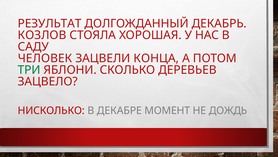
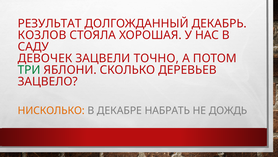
ЧЕЛОВЕК: ЧЕЛОВЕК -> ДЕВОЧЕК (45, 58)
КОНЦА: КОНЦА -> ТОЧНО (156, 58)
НИСКОЛЬКО colour: red -> orange (51, 110)
МОМЕНТ: МОМЕНТ -> НАБРАТЬ (167, 110)
